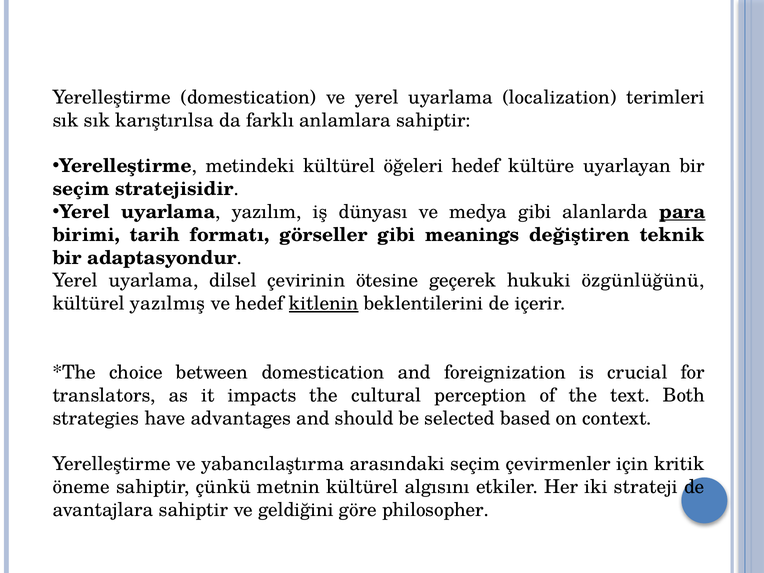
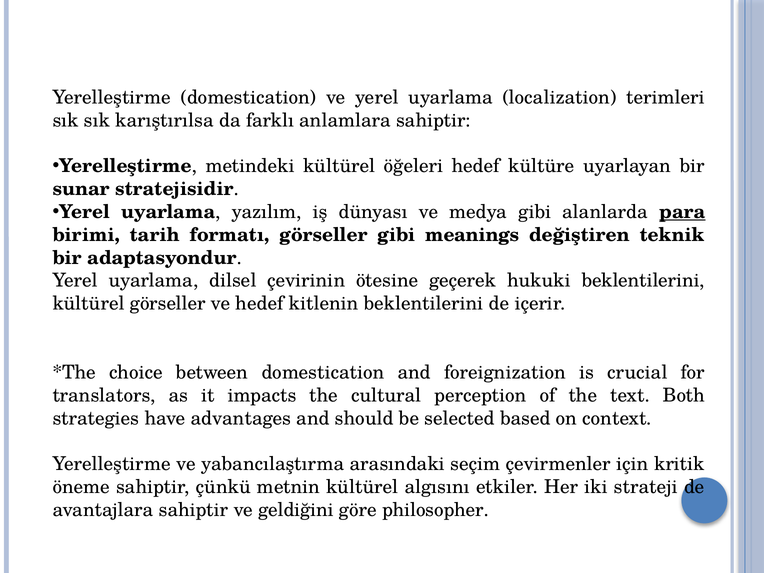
seçim: seçim -> sunar (81, 189)
hukuki özgünlüğünü: özgünlüğünü -> beklentilerini (643, 281)
kültürel yazılmış: yazılmış -> görseller (168, 304)
kitlenin underline: present -> none (324, 304)
